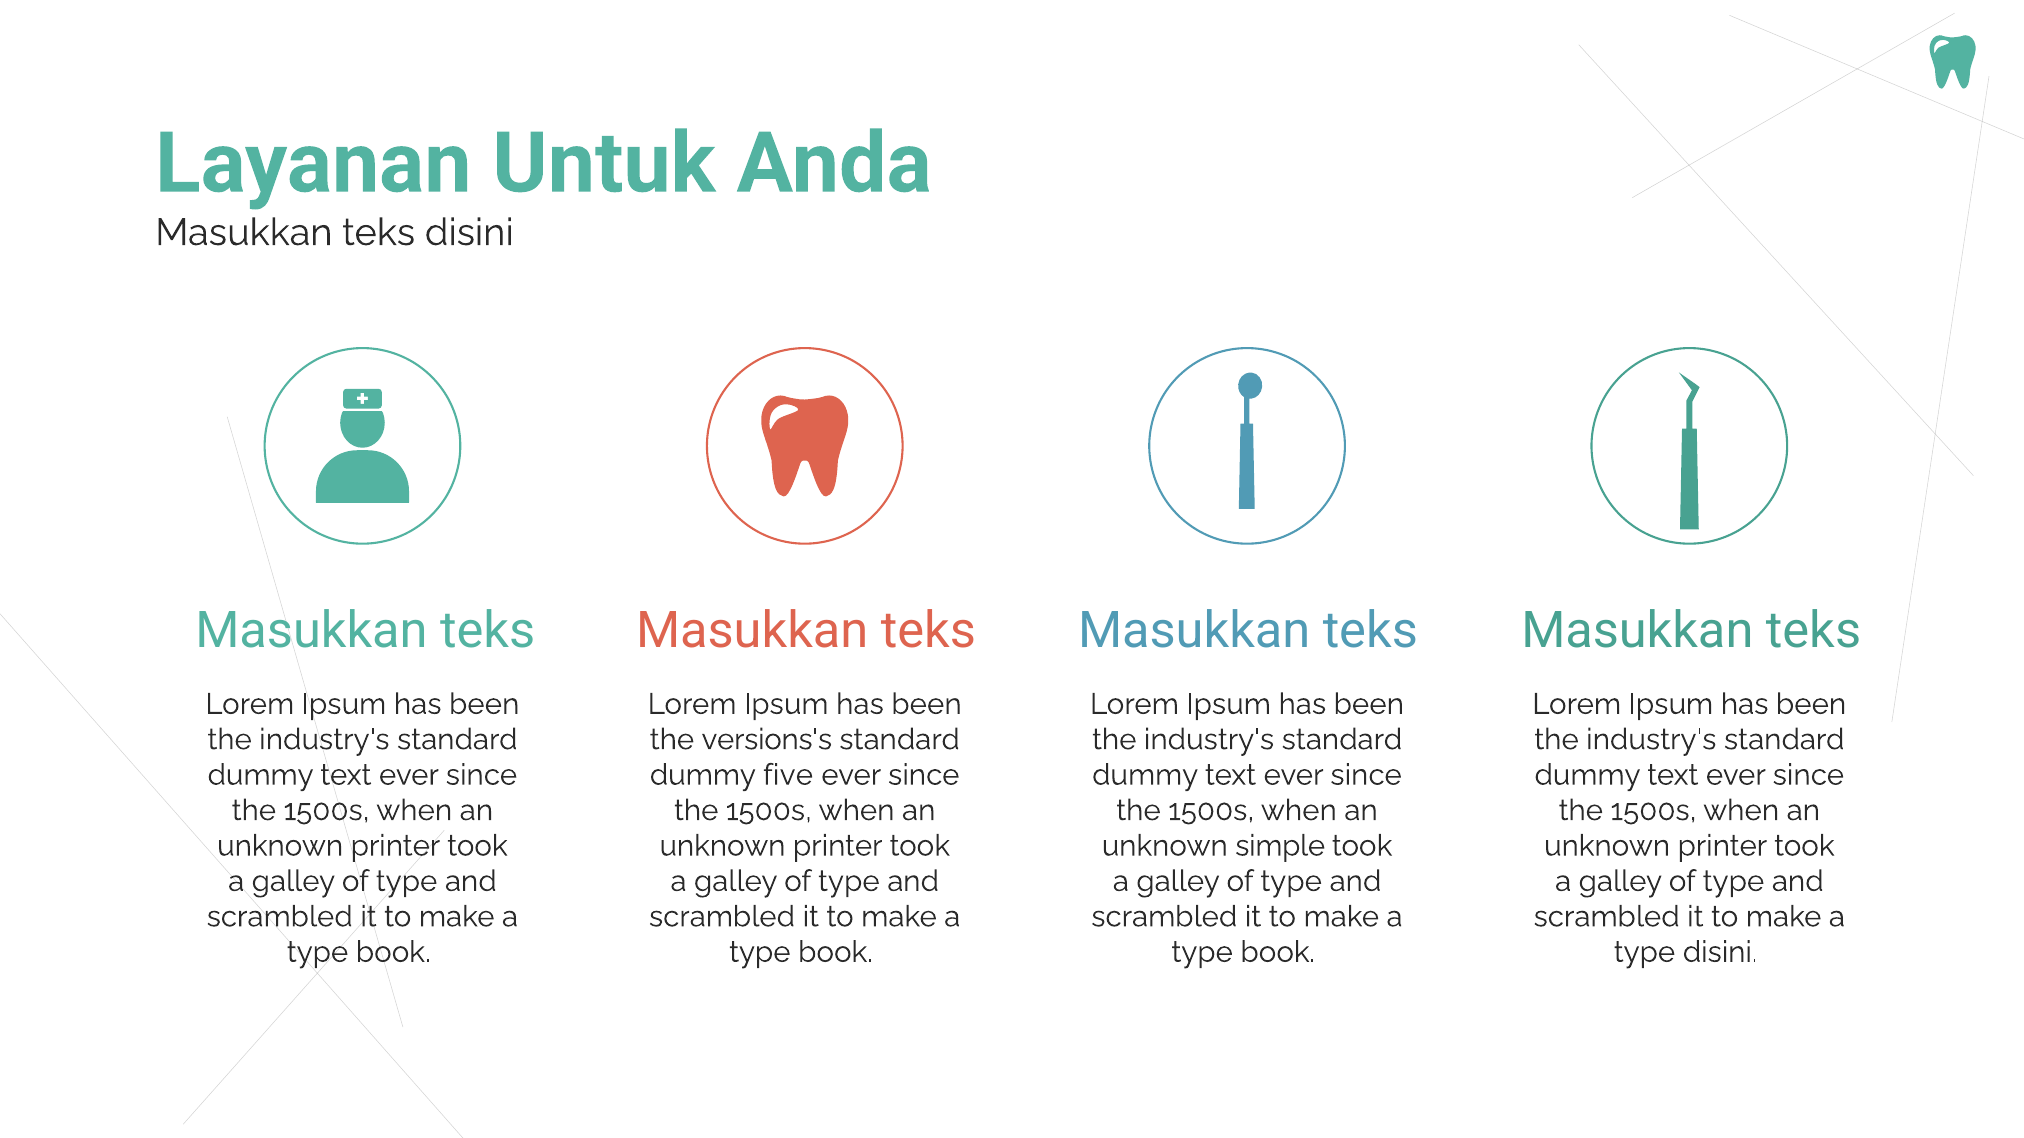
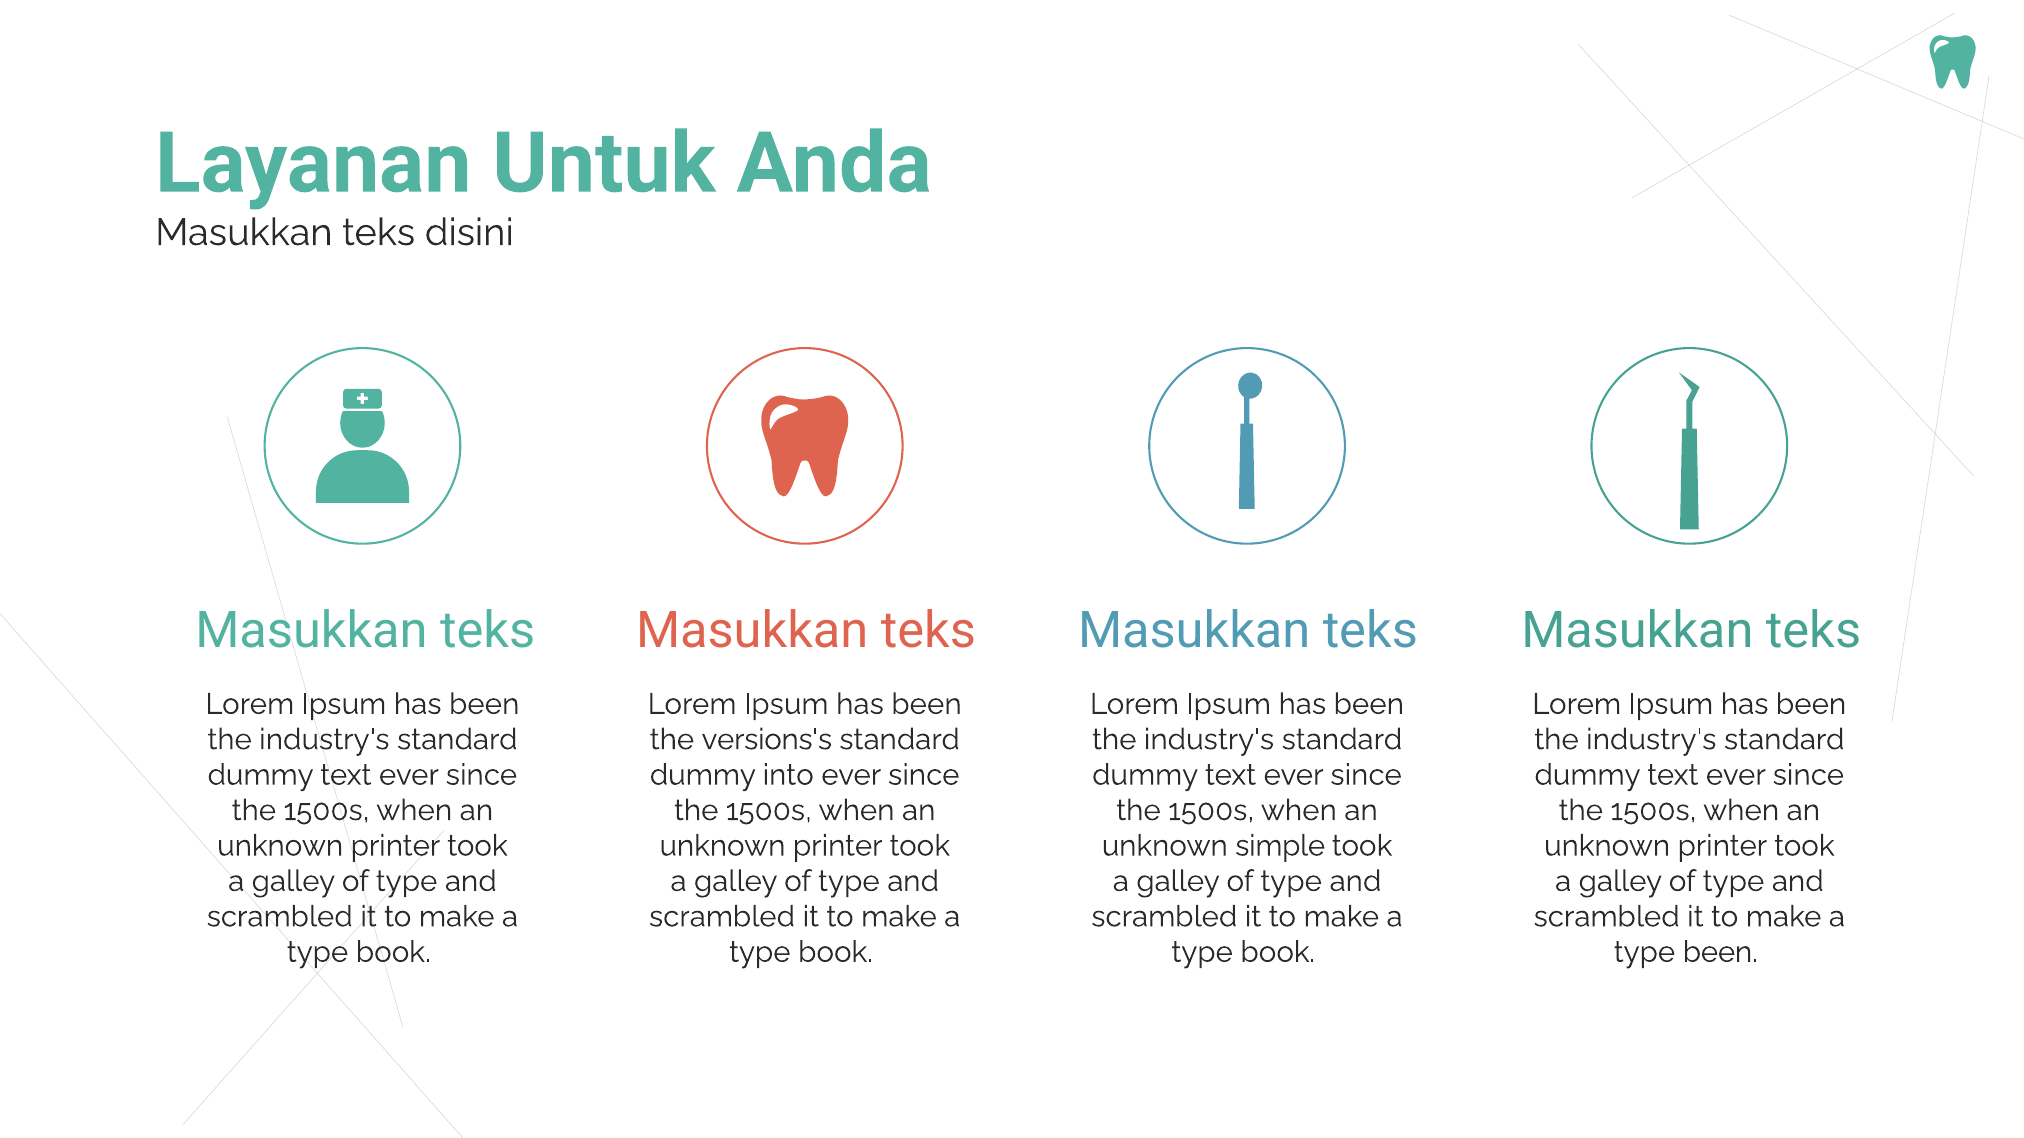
five: five -> into (788, 775)
type disini: disini -> been (1720, 952)
